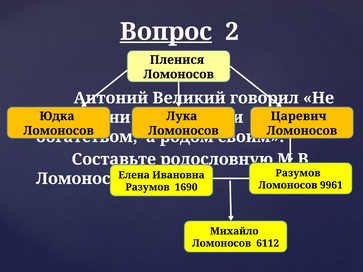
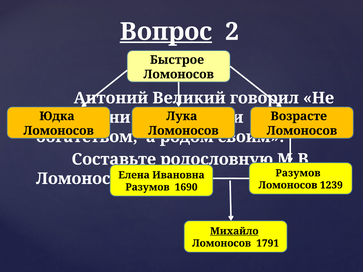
Пленися: Пленися -> Быстрое (177, 60)
Царевич: Царевич -> Возрасте (299, 116)
9961: 9961 -> 1239 (331, 185)
Михайло underline: none -> present (234, 231)
6112: 6112 -> 1791 (268, 243)
